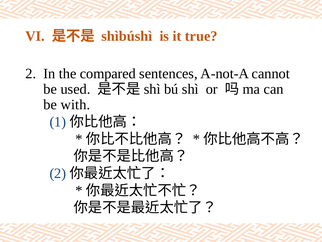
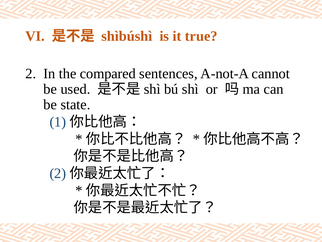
with: with -> state (75, 104)
